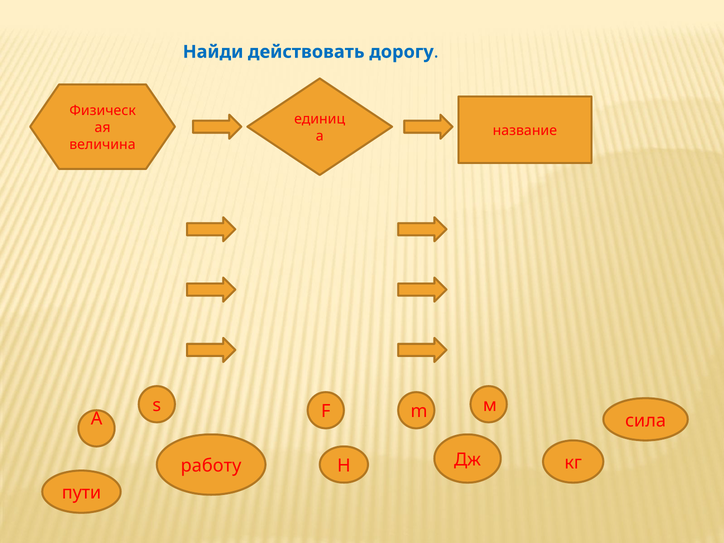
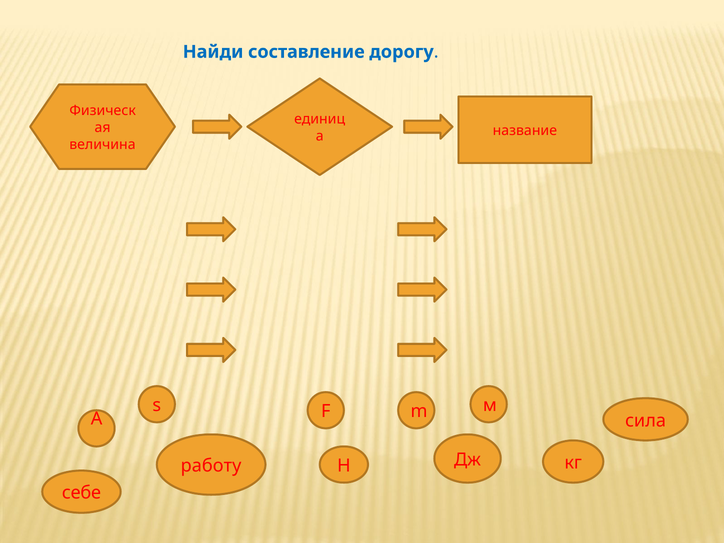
действовать: действовать -> составление (306, 52)
пути: пути -> себе (82, 493)
